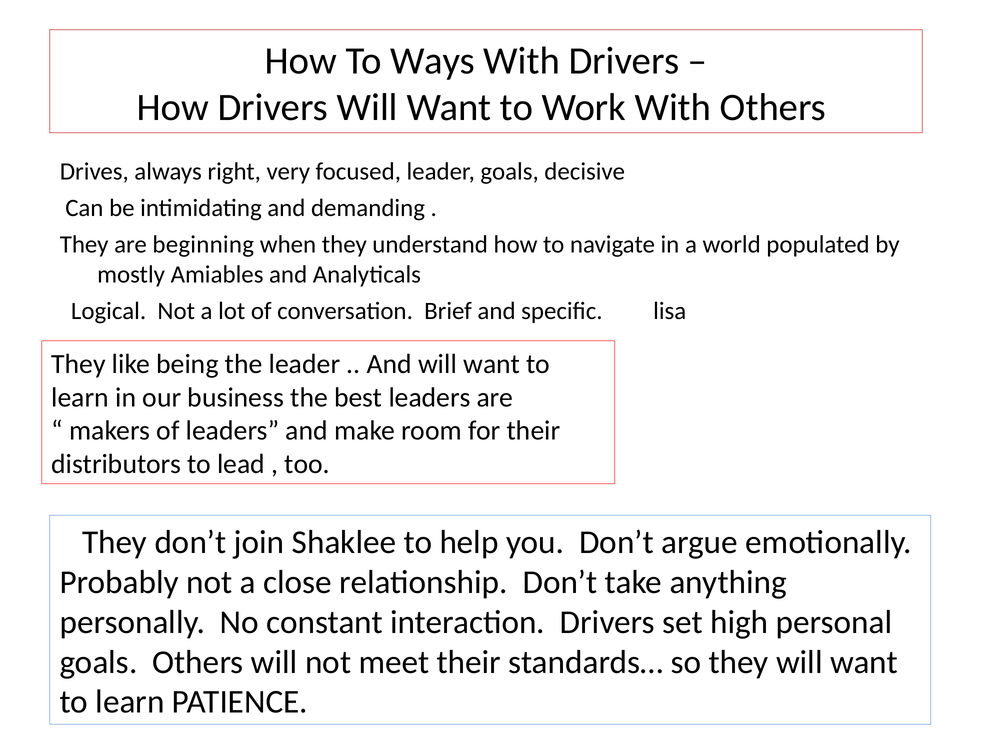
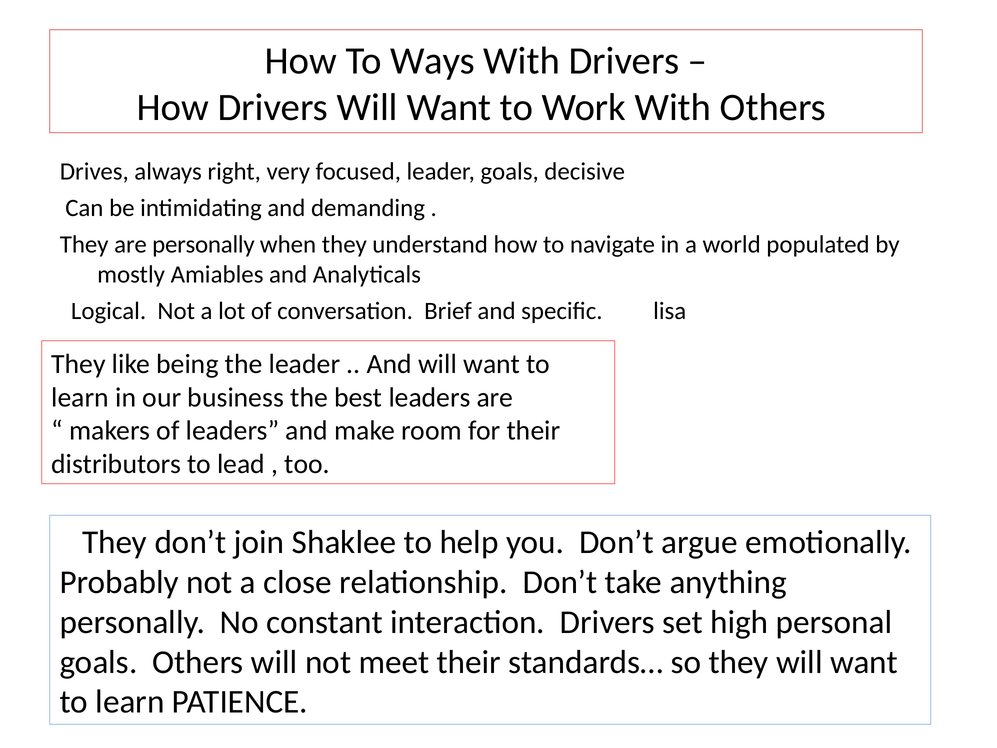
are beginning: beginning -> personally (203, 244)
